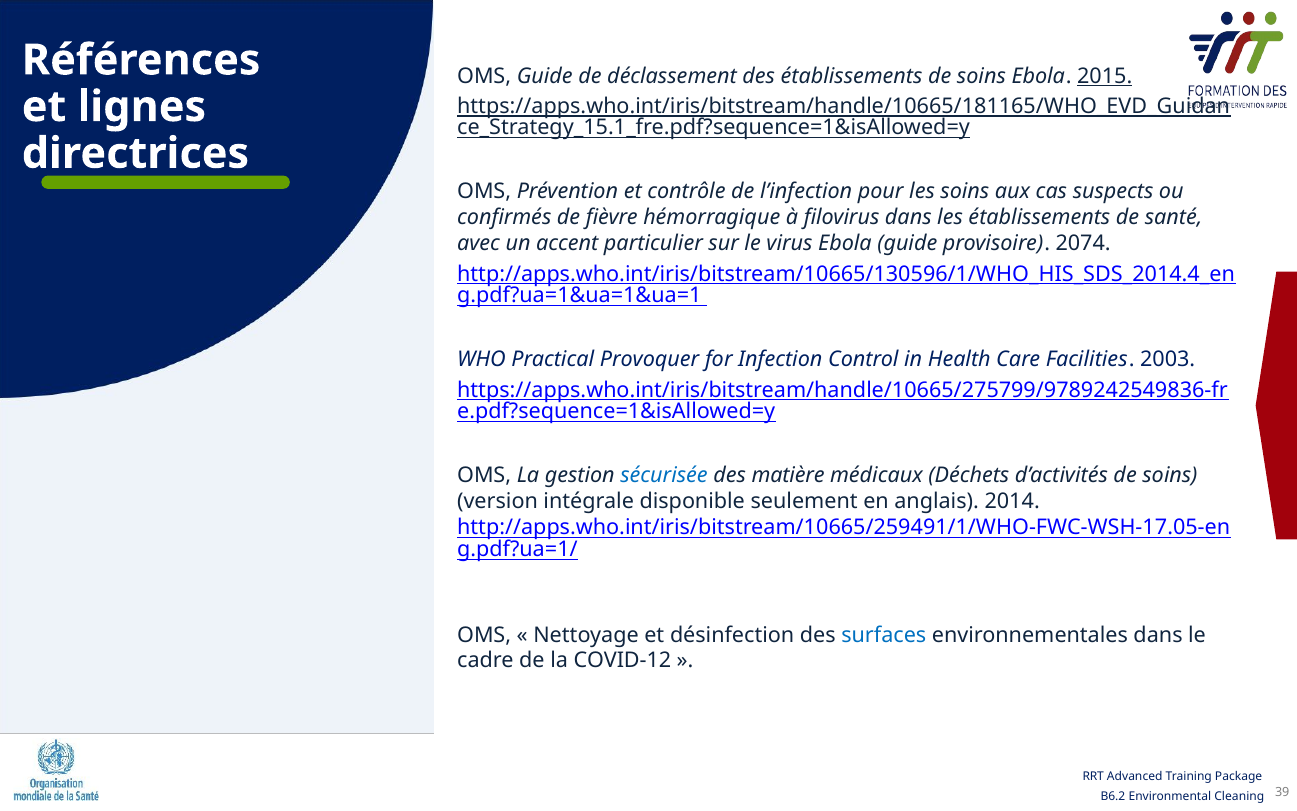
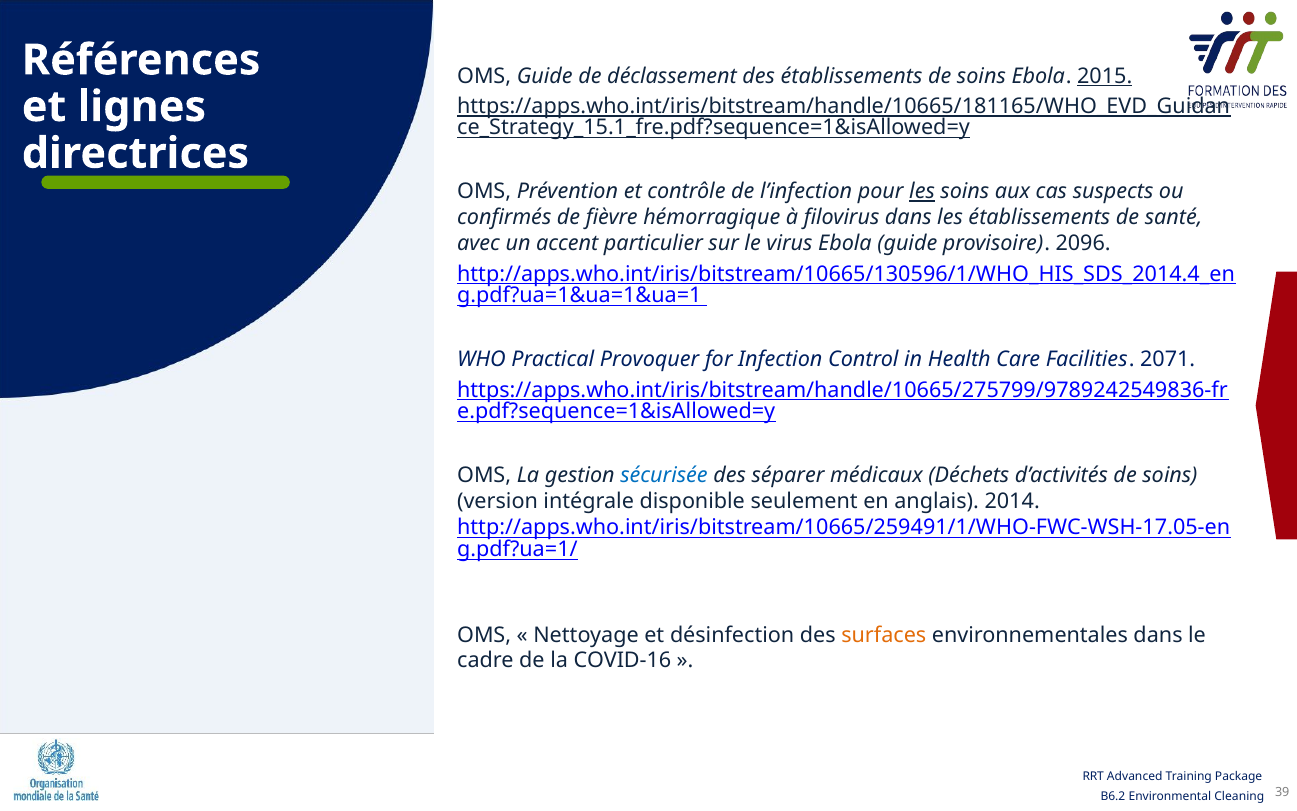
les underline: none -> present (922, 192)
2074: 2074 -> 2096 (1083, 244)
2003: 2003 -> 2071 (1168, 360)
matière: matière -> séparer (788, 475)
surfaces colour: blue -> orange (884, 635)
COVID-12: COVID-12 -> COVID-16 (622, 661)
